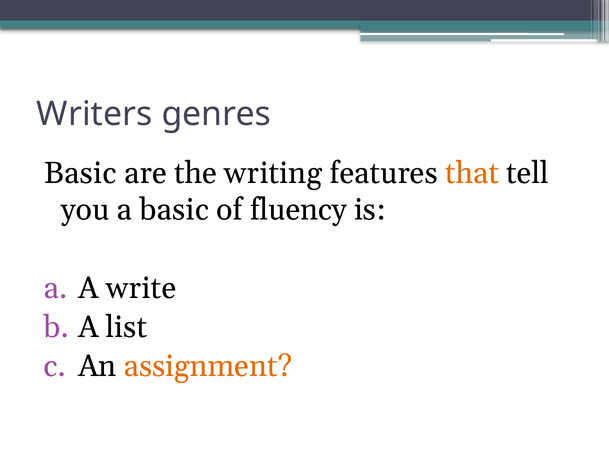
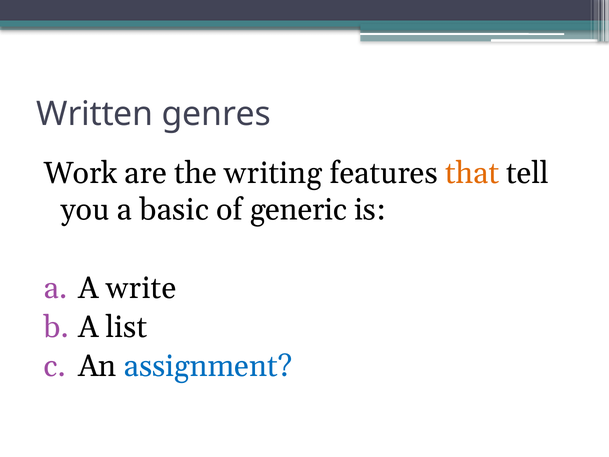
Writers: Writers -> Written (95, 114)
Basic: Basic -> Work (80, 173)
fluency: fluency -> generic (299, 210)
assignment colour: orange -> blue (208, 366)
